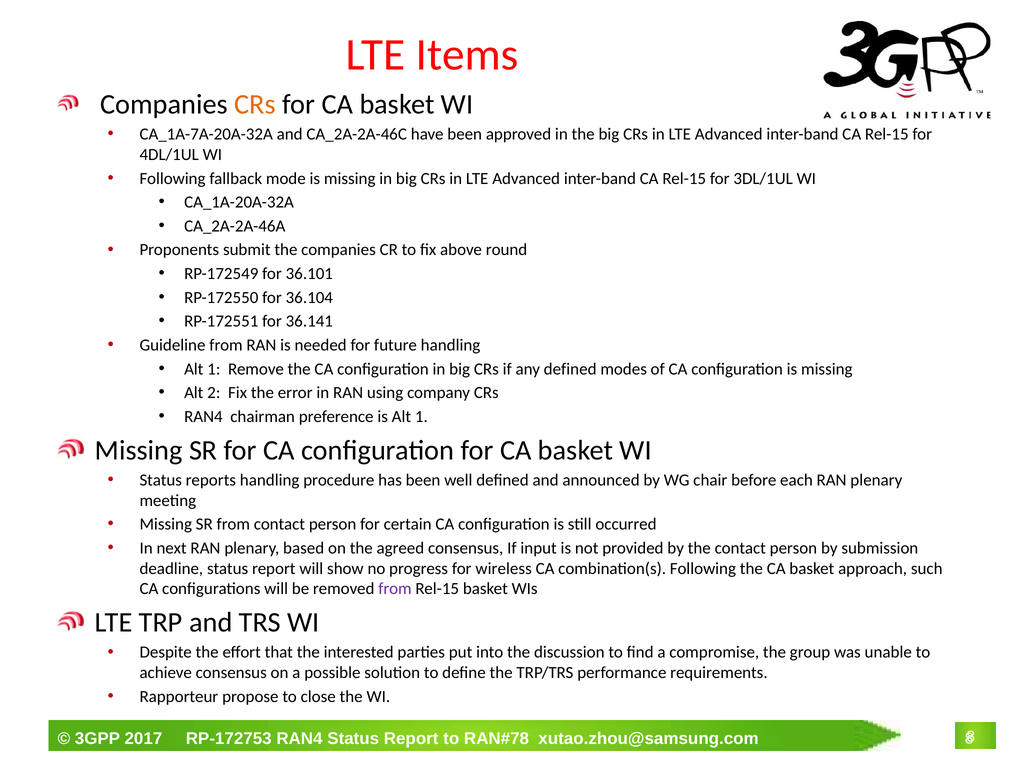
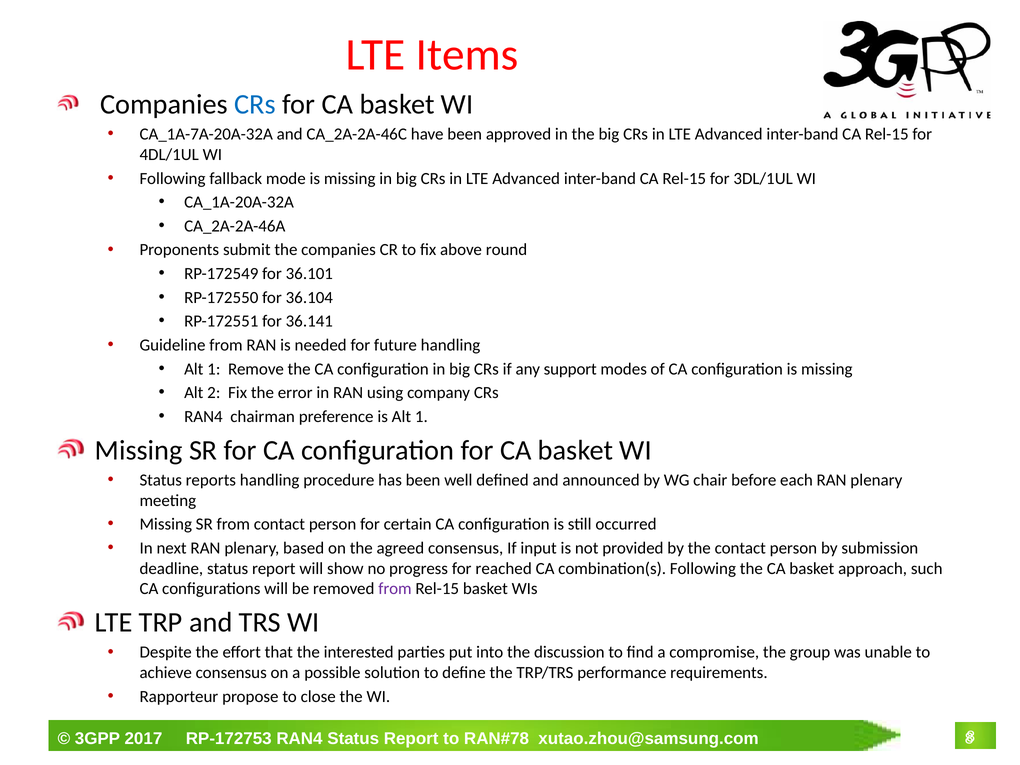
CRs colour: orange -> blue (255, 104)
any defined: defined -> support (570, 369)
wireless: wireless -> reached (504, 568)
